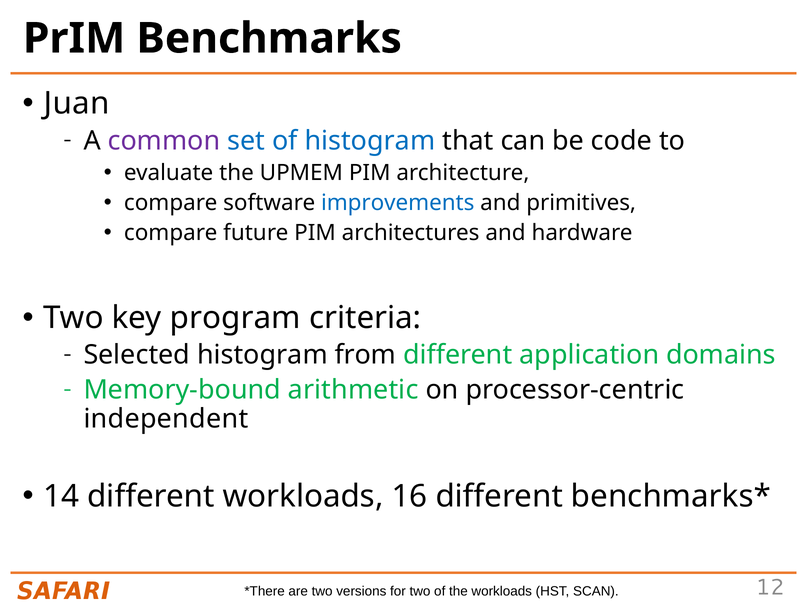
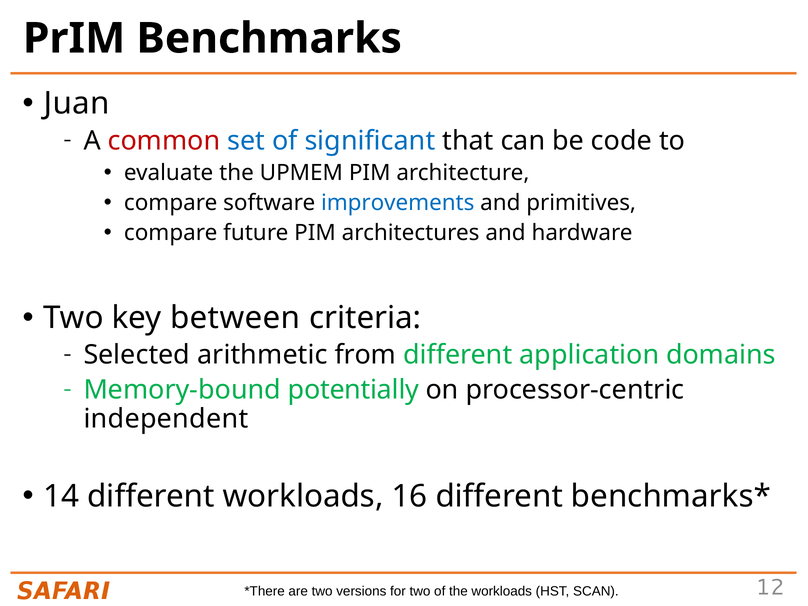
common colour: purple -> red (164, 141)
of histogram: histogram -> significant (370, 141)
program: program -> between (235, 318)
Selected histogram: histogram -> arithmetic (262, 355)
arithmetic: arithmetic -> potentially (353, 390)
